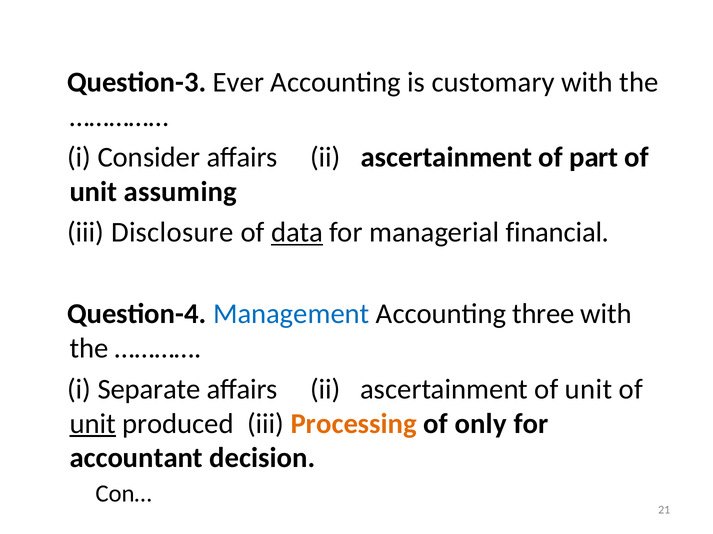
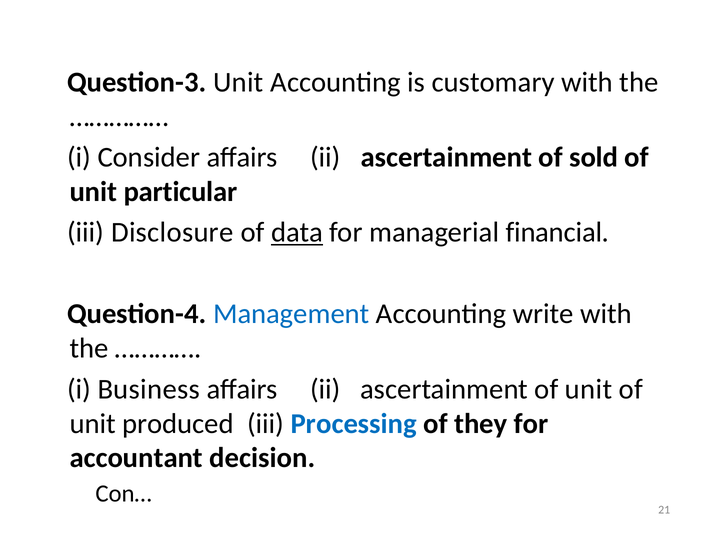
Question-3 Ever: Ever -> Unit (238, 82)
part: part -> sold (594, 158)
assuming: assuming -> particular (181, 192)
three: three -> write (543, 314)
Separate: Separate -> Business (149, 390)
unit underline: present -> none (93, 424)
Processing colour: orange -> blue (354, 424)
only: only -> they (481, 424)
